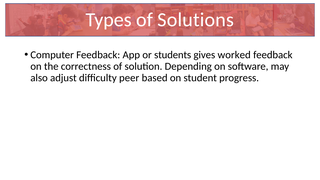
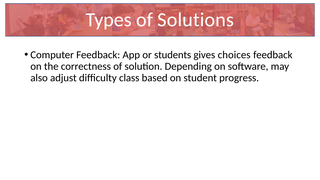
worked: worked -> choices (234, 55)
peer: peer -> class (129, 78)
